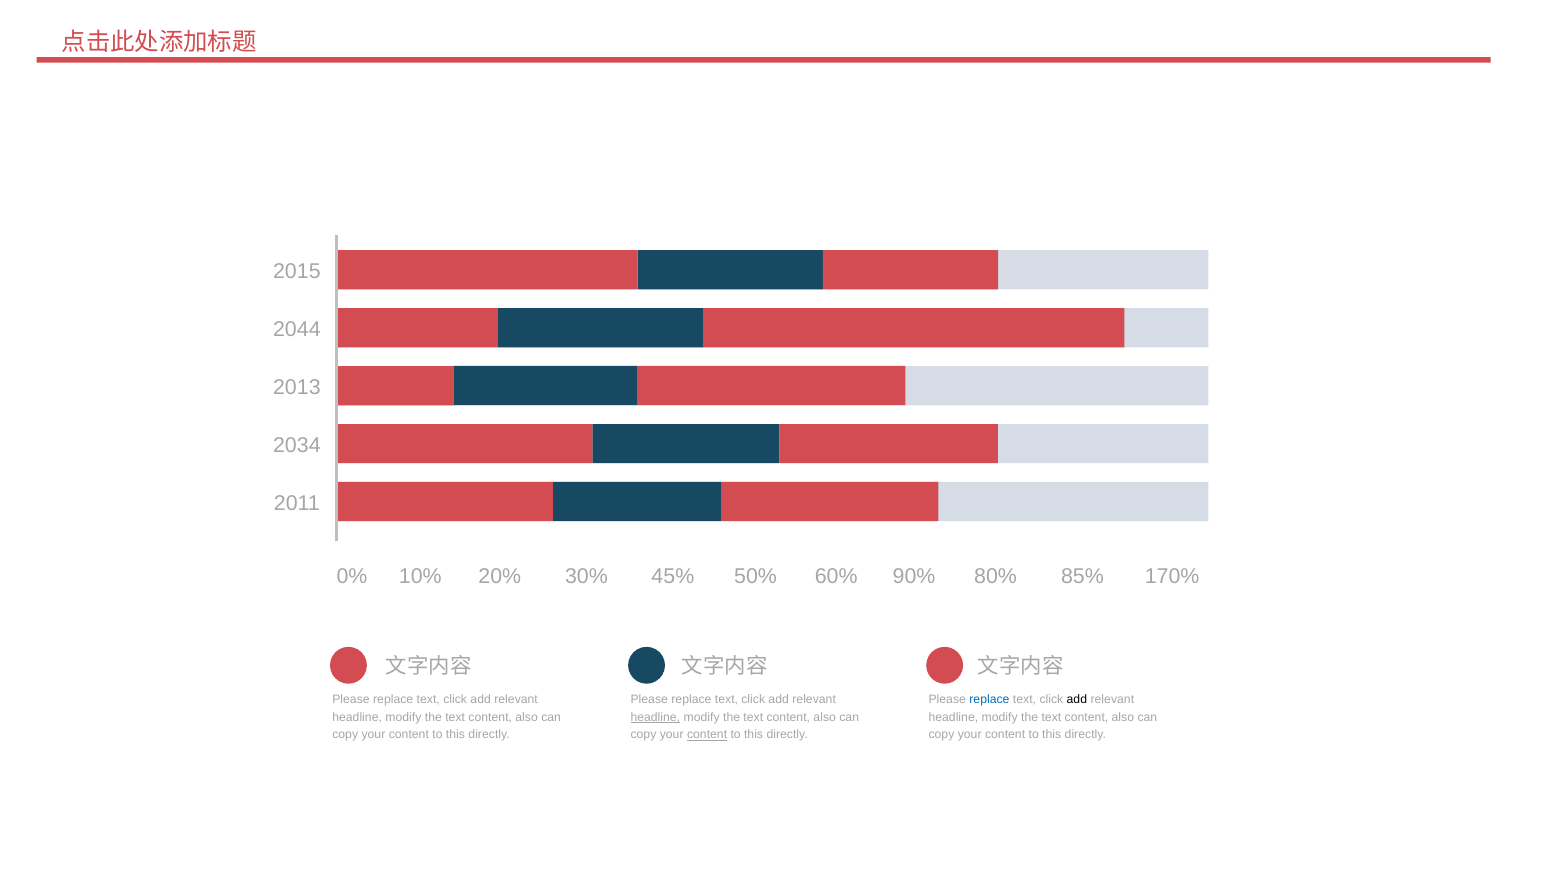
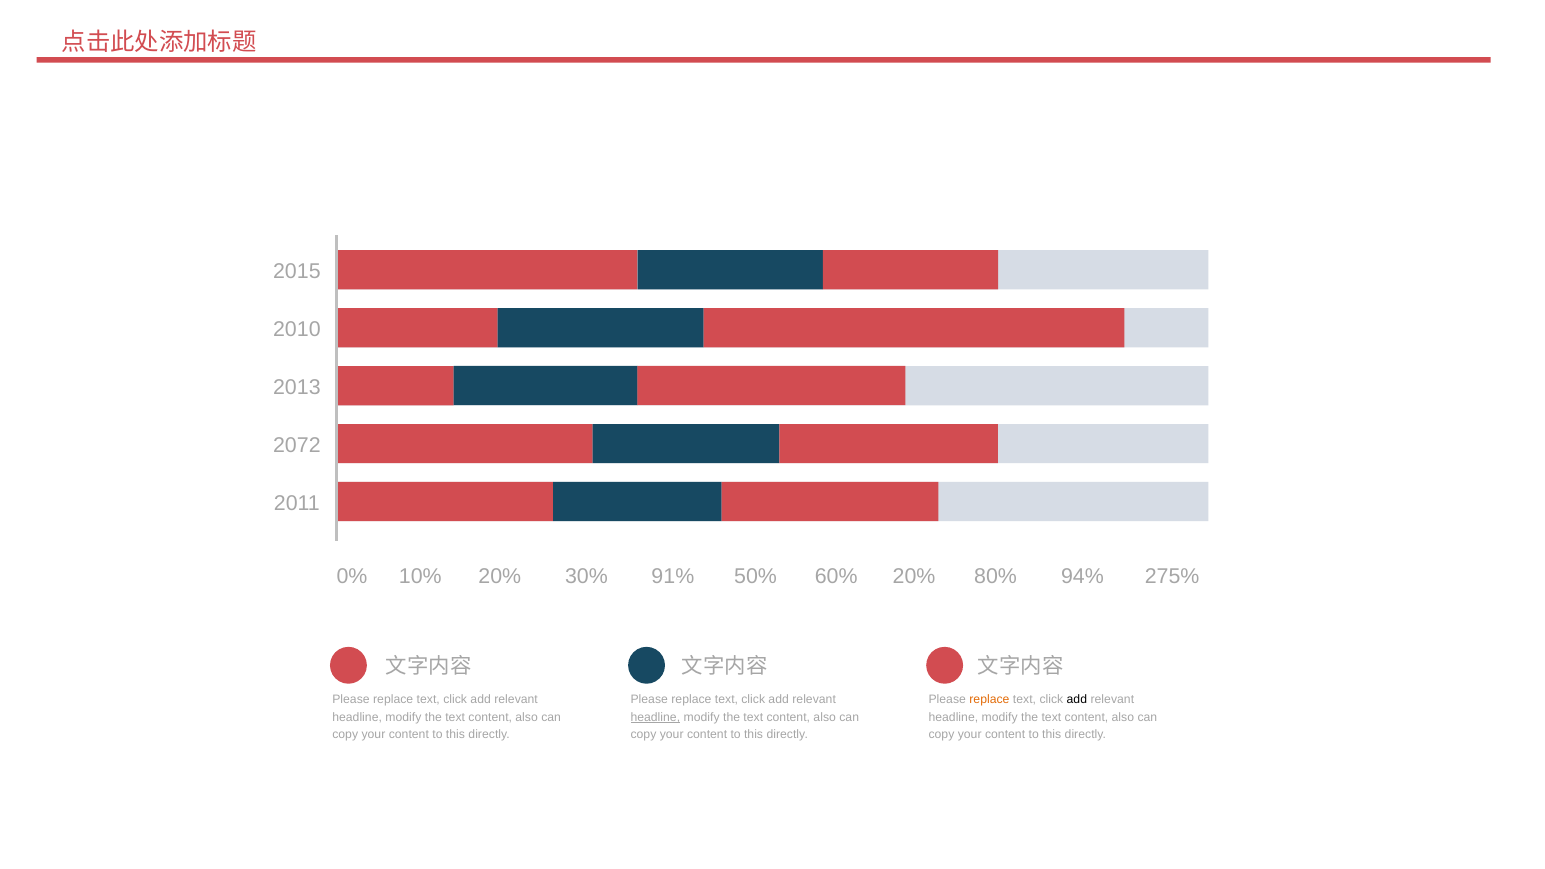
2044: 2044 -> 2010 (297, 329)
2034: 2034 -> 2072 (297, 445)
45%: 45% -> 91% (673, 576)
20% 90%: 90% -> 20% (914, 576)
85%: 85% -> 94% (1082, 576)
170%: 170% -> 275% (1172, 576)
replace colour: blue -> orange (989, 700)
content underline: present -> none (707, 735)
